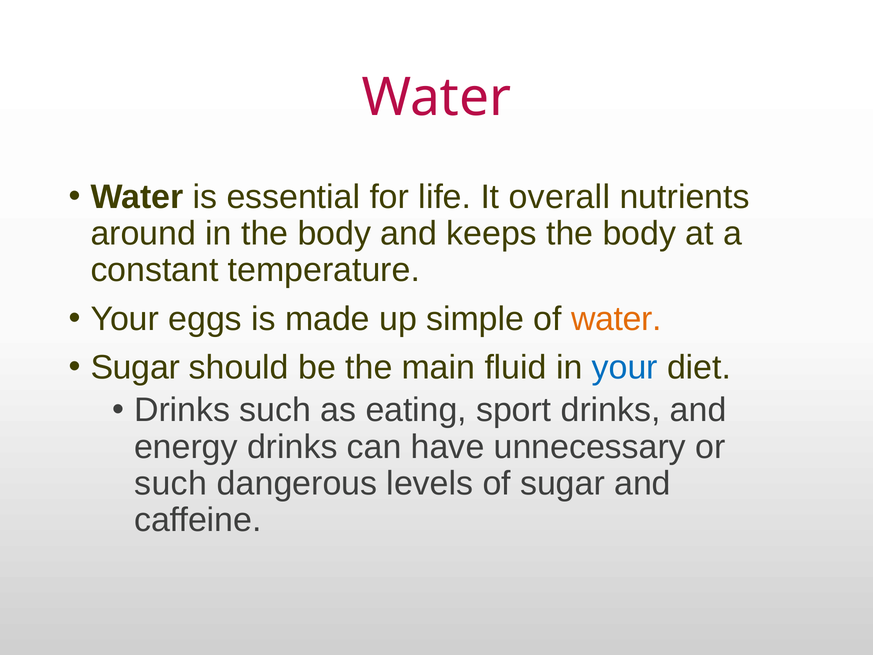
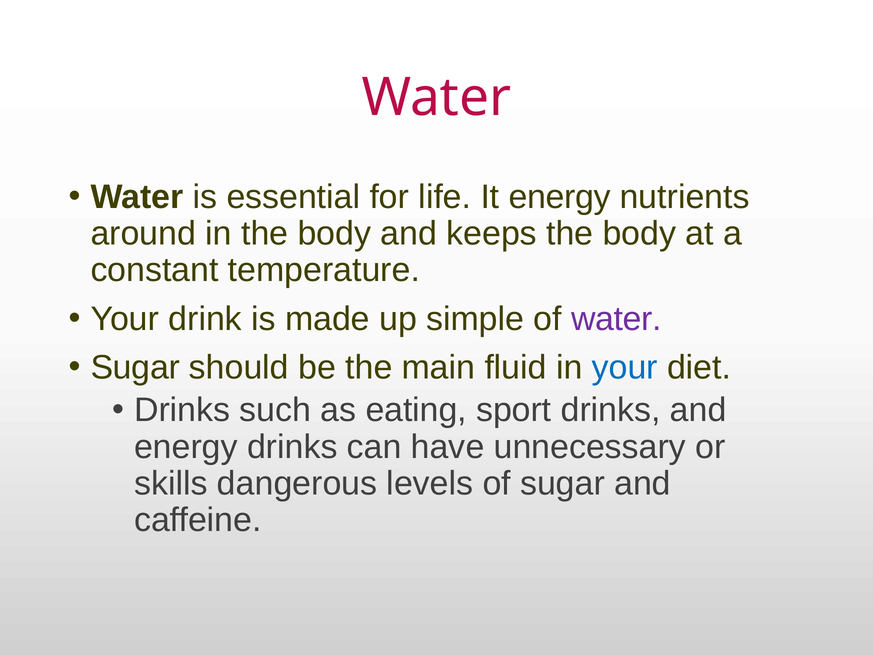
It overall: overall -> energy (560, 197)
eggs: eggs -> drink (205, 319)
water colour: orange -> purple (616, 319)
such: such -> skills (171, 483)
